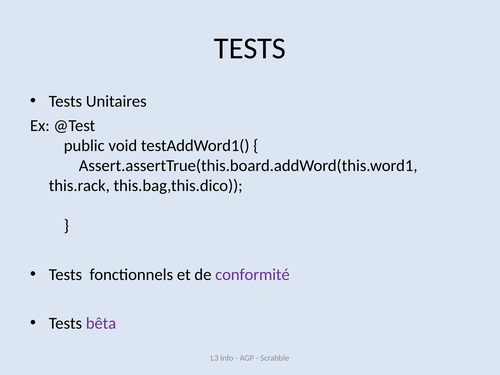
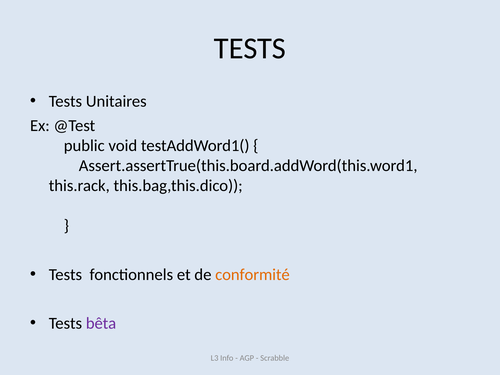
conformité colour: purple -> orange (252, 275)
